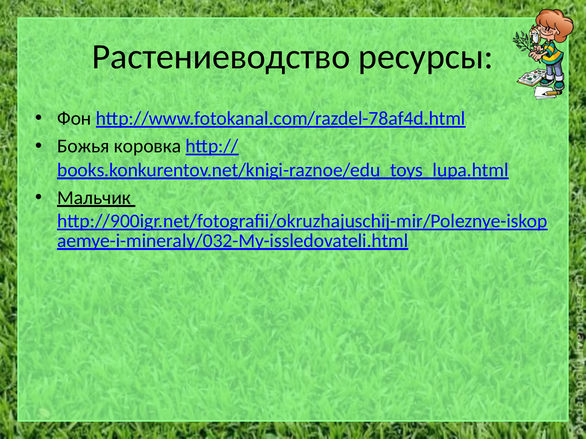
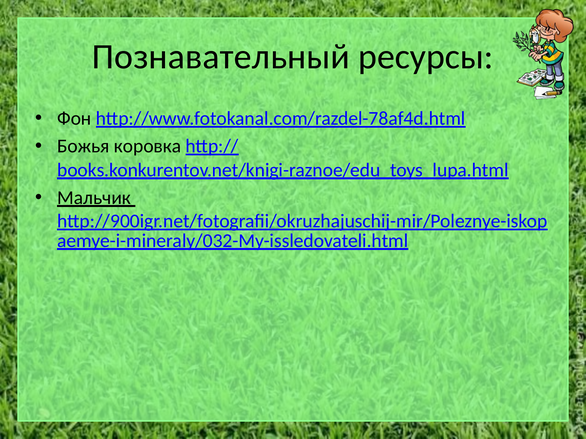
Растениеводство: Растениеводство -> Познавательный (221, 57)
